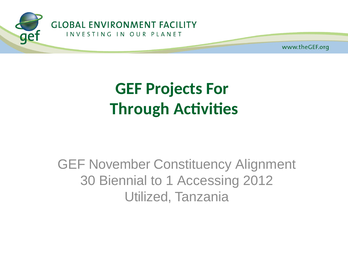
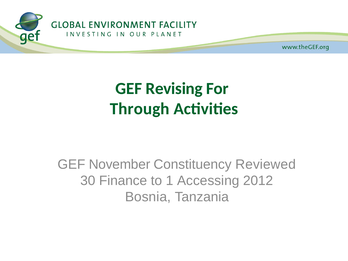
Projects: Projects -> Revising (174, 88)
Alignment: Alignment -> Reviewed (266, 164)
Biennial: Biennial -> Finance (123, 181)
Utilized: Utilized -> Bosnia (148, 197)
